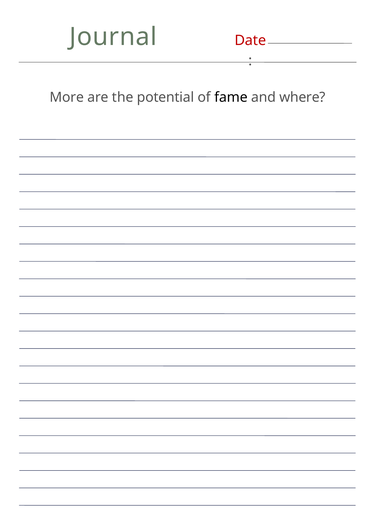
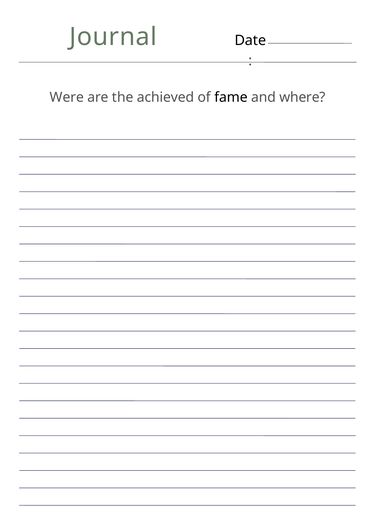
Date colour: red -> black (250, 40)
More: More -> Were (67, 97)
potential: potential -> achieved (165, 97)
